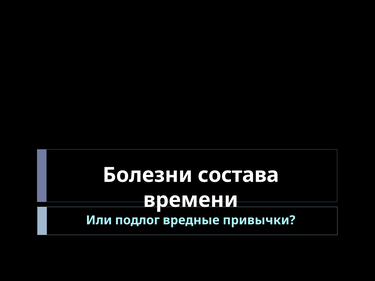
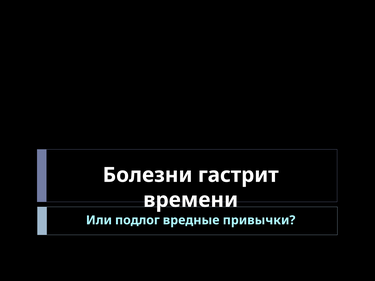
состава: состава -> гастрит (238, 175)
